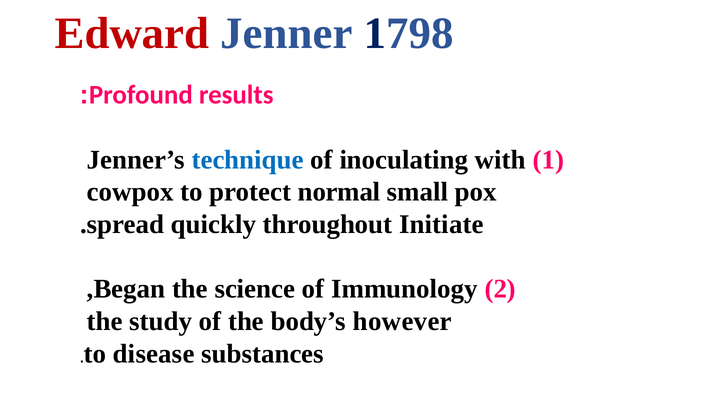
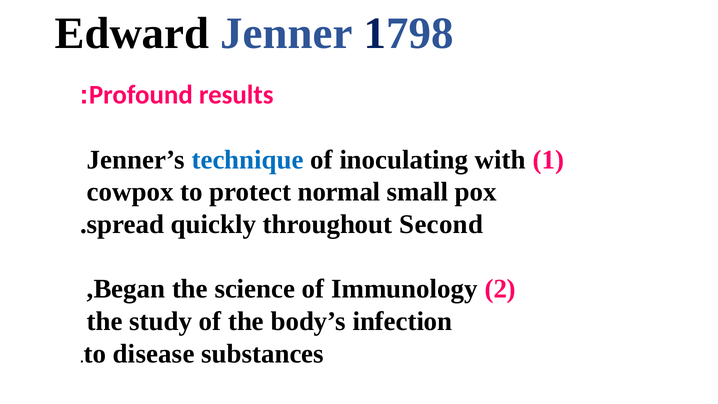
Edward colour: red -> black (132, 33)
Initiate: Initiate -> Second (441, 224)
however: however -> infection (402, 321)
